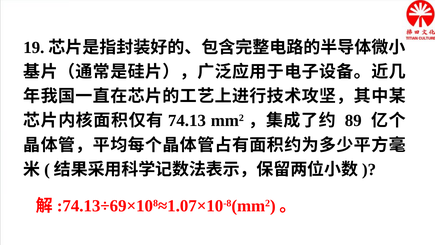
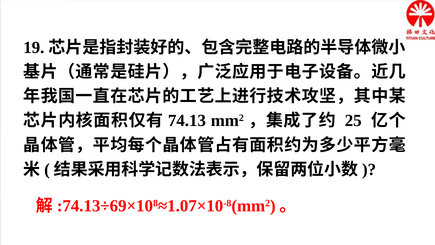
89: 89 -> 25 (353, 121)
